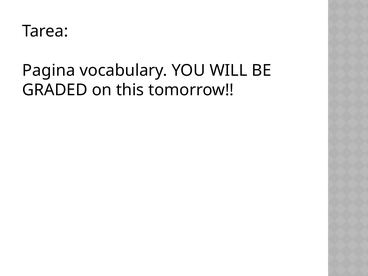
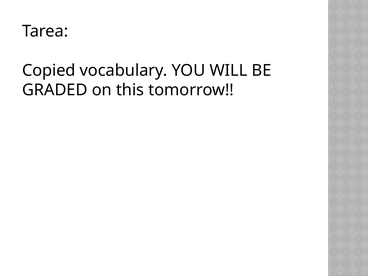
Pagina: Pagina -> Copied (49, 70)
